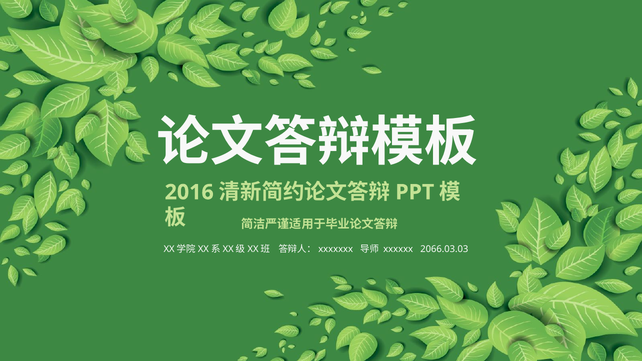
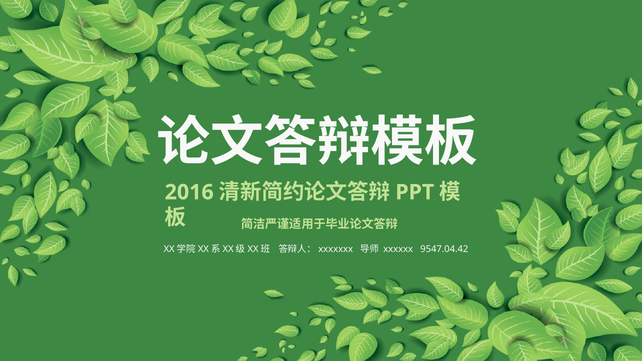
2066.03.03: 2066.03.03 -> 9547.04.42 (444, 249)
